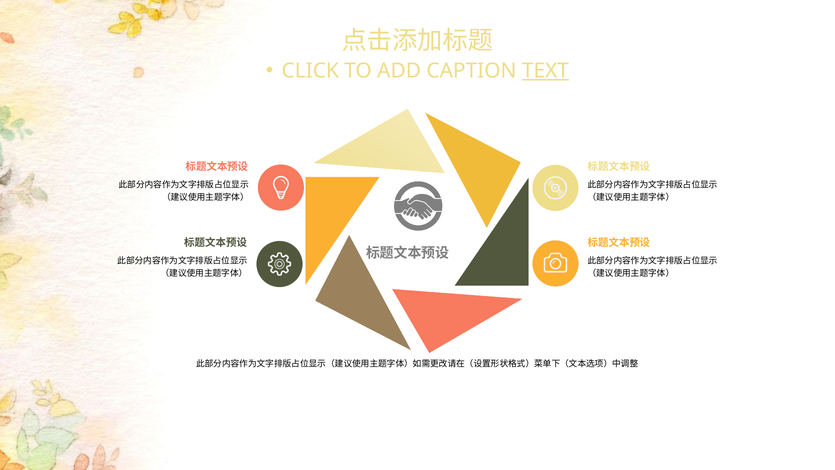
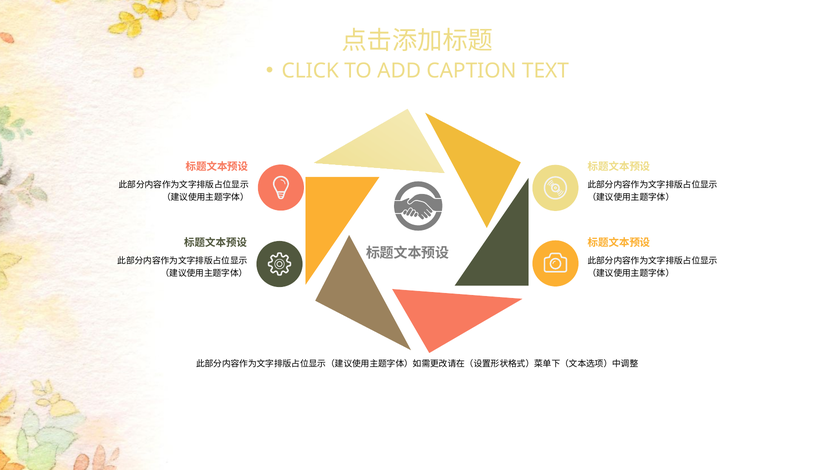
TEXT underline: present -> none (545, 71)
